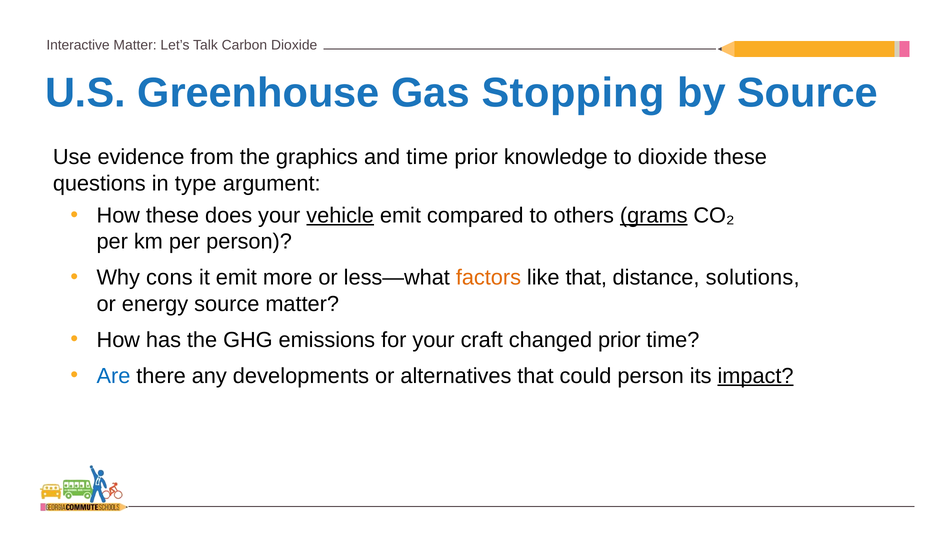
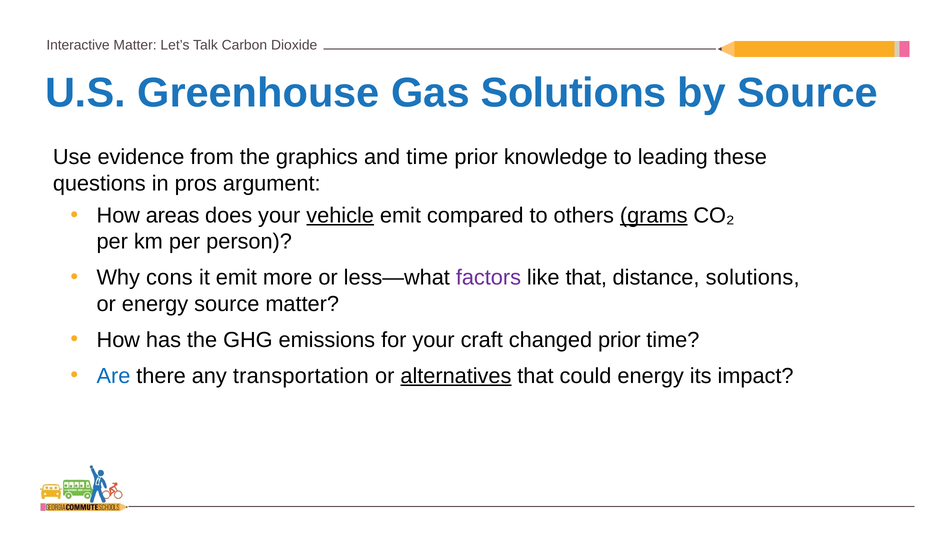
Gas Stopping: Stopping -> Solutions (574, 93)
to dioxide: dioxide -> leading (673, 157)
type: type -> pros (196, 183)
How these: these -> areas (173, 215)
factors colour: orange -> purple (488, 277)
developments: developments -> transportation (301, 376)
alternatives underline: none -> present (456, 376)
could person: person -> energy (651, 376)
impact underline: present -> none (756, 376)
